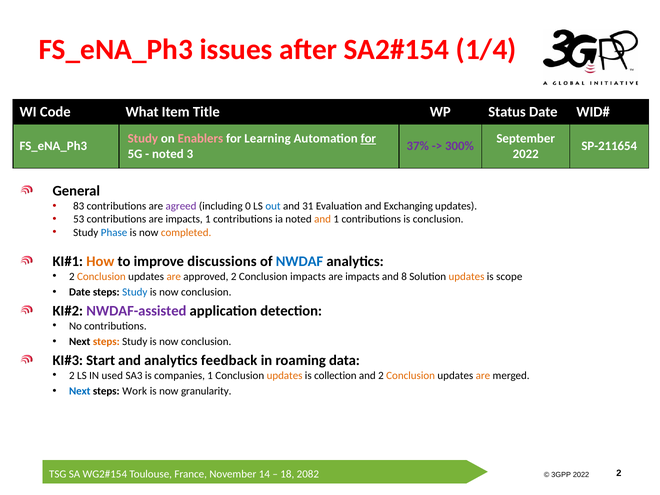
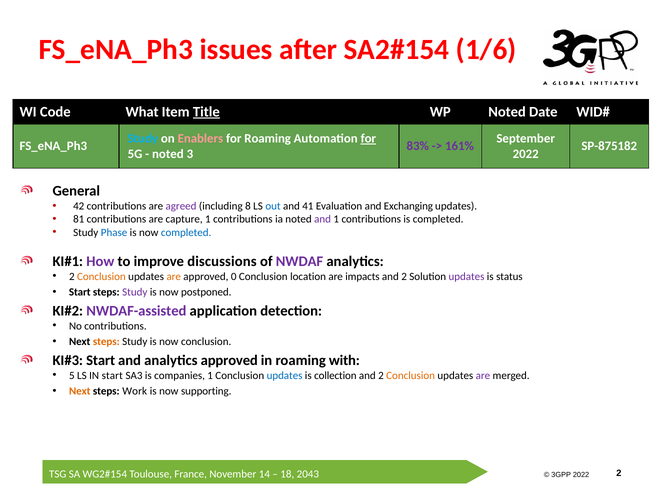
1/4: 1/4 -> 1/6 (486, 49)
Title underline: none -> present (206, 112)
WP Status: Status -> Noted (507, 112)
Study colour: pink -> light blue (143, 138)
for Learning: Learning -> Roaming (268, 138)
37%: 37% -> 83% (418, 146)
300%: 300% -> 161% (459, 146)
SP-211654: SP-211654 -> SP-875182 (609, 146)
83: 83 -> 42 (79, 206)
0: 0 -> 8 (248, 206)
31: 31 -> 41 (308, 206)
53: 53 -> 81 (79, 219)
contributions are impacts: impacts -> capture (184, 219)
and colour: orange -> purple (323, 219)
is conclusion: conclusion -> completed (438, 219)
completed colour: orange -> blue (186, 232)
How colour: orange -> purple (100, 261)
NWDAF colour: blue -> purple (299, 261)
approved 2: 2 -> 0 (234, 276)
Conclusion impacts: impacts -> location (308, 276)
8: 8 -> 2 (404, 276)
updates colour: orange -> purple (467, 276)
scope: scope -> status (509, 276)
Date: Date -> Start (80, 292)
Study colour: blue -> purple (135, 292)
conclusion: conclusion -> postponed (206, 292)
analytics feedback: feedback -> approved (229, 360)
data: data -> with (344, 360)
2: 2 -> 5 (72, 375)
IN used: used -> start (112, 375)
updates colour: orange -> blue (285, 375)
are colour: orange -> purple (483, 375)
Next colour: blue -> orange (80, 391)
granularity: granularity -> supporting (206, 391)
2082: 2082 -> 2043 (308, 474)
